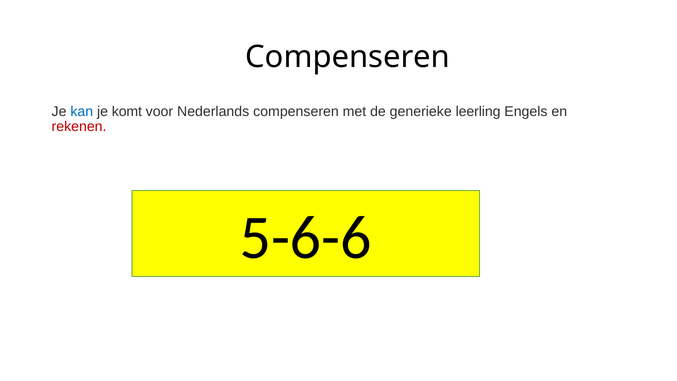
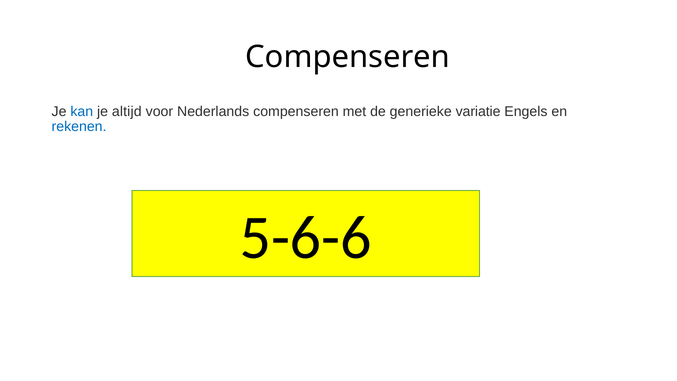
komt: komt -> altijd (127, 111)
leerling: leerling -> variatie (478, 111)
rekenen colour: red -> blue (79, 127)
